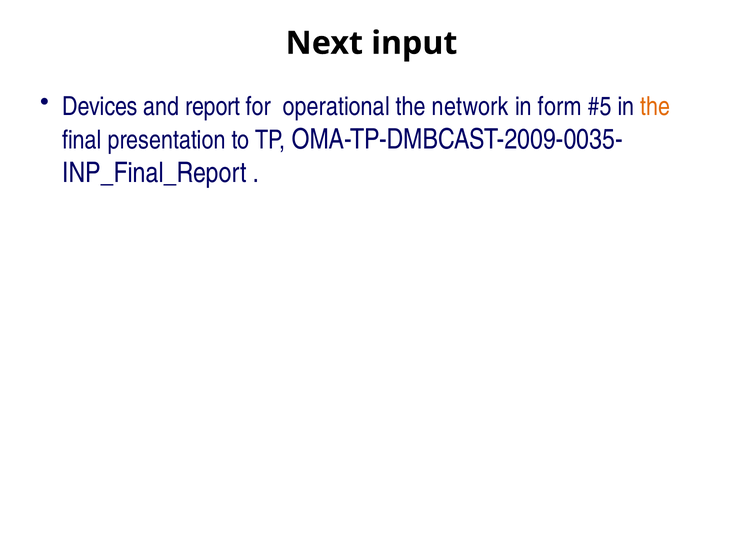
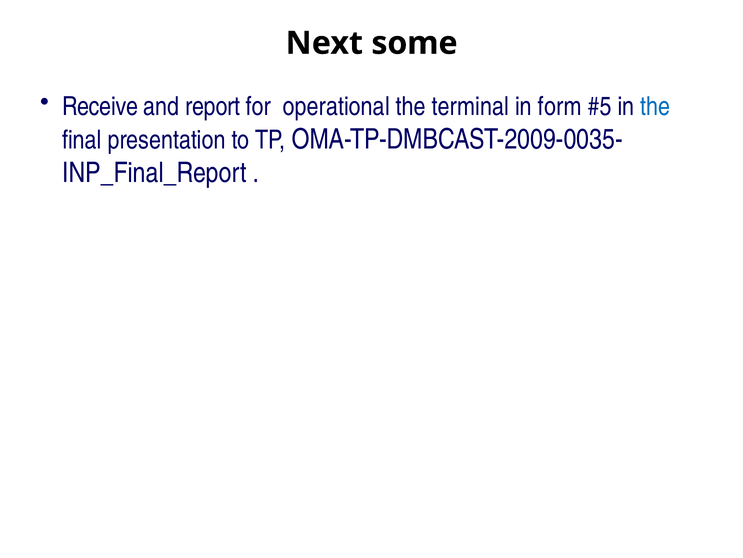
input: input -> some (415, 43)
Devices: Devices -> Receive (100, 106)
network: network -> terminal (470, 106)
the colour: orange -> blue (655, 106)
